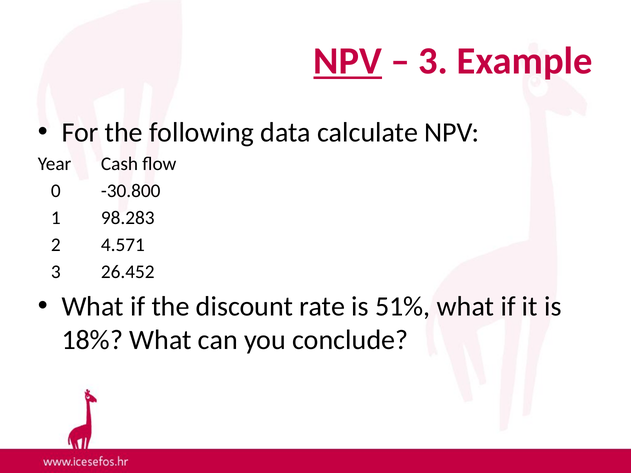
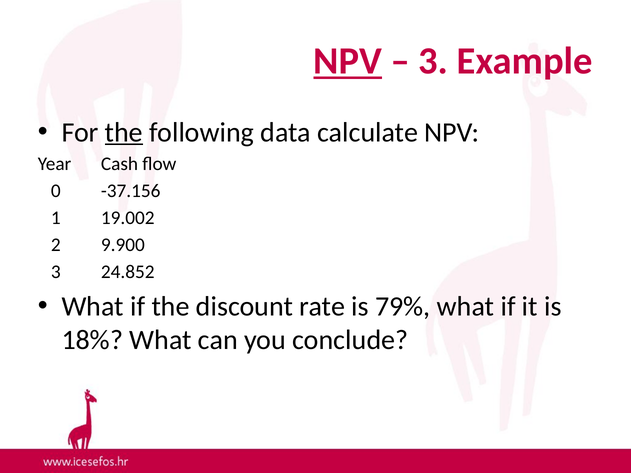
the underline: none -> present (124, 132)
-30.800: -30.800 -> -37.156 (131, 191)
98.283: 98.283 -> 19.002 (128, 218)
4.571: 4.571 -> 9.900 (123, 245)
26.452: 26.452 -> 24.852 (128, 272)
51%: 51% -> 79% (403, 307)
